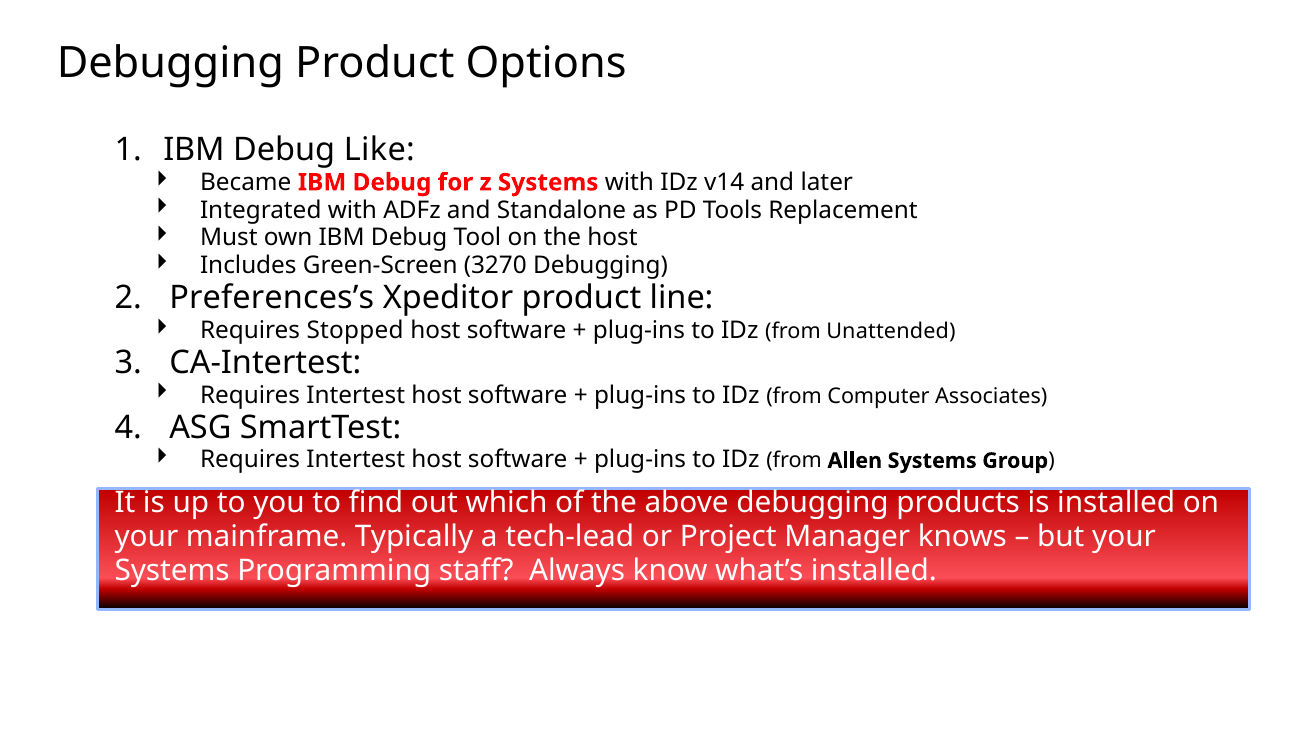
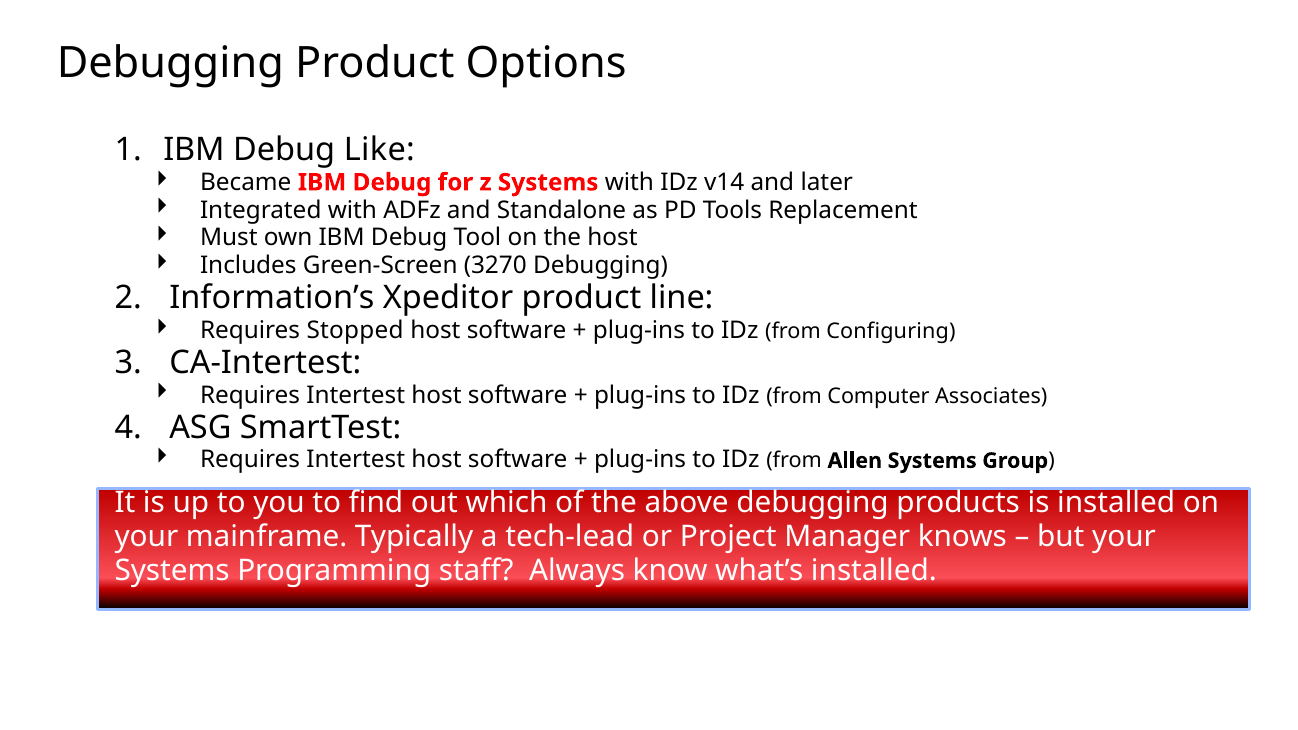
Preferences’s: Preferences’s -> Information’s (272, 298)
Unattended: Unattended -> Configuring (891, 331)
